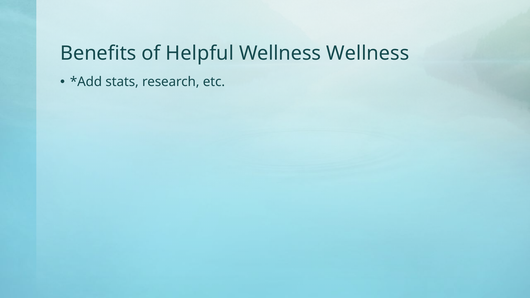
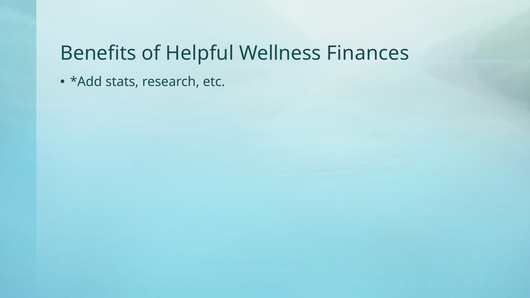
Wellness Wellness: Wellness -> Finances (368, 53)
